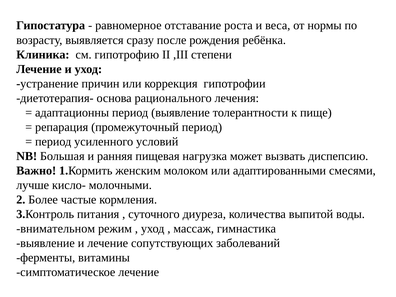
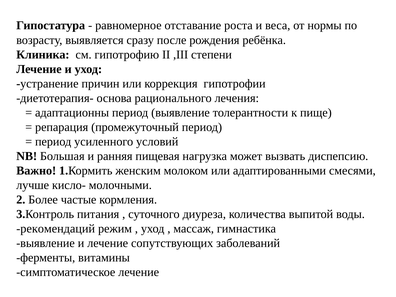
внимательном: внимательном -> рекомендаций (56, 229)
